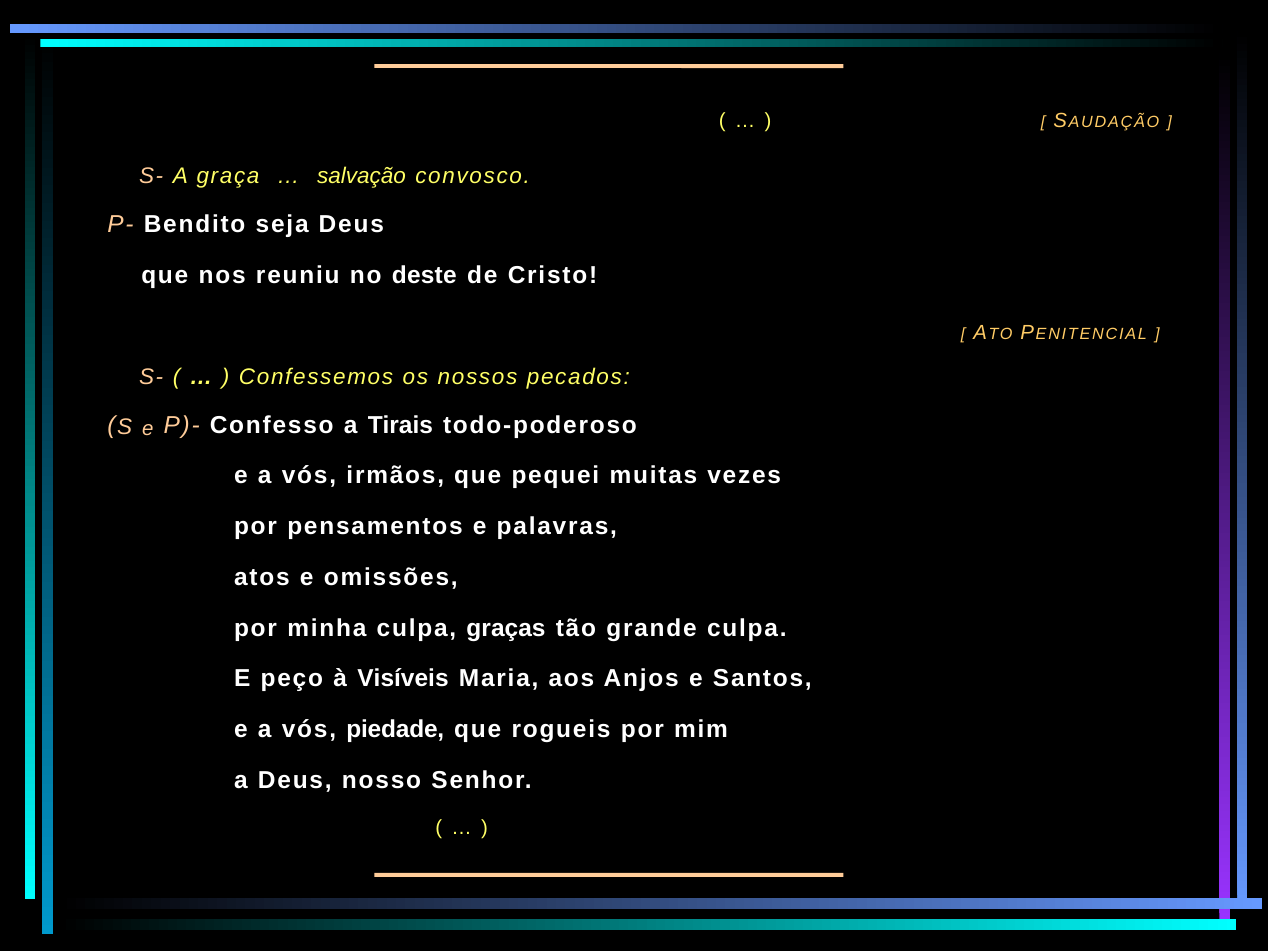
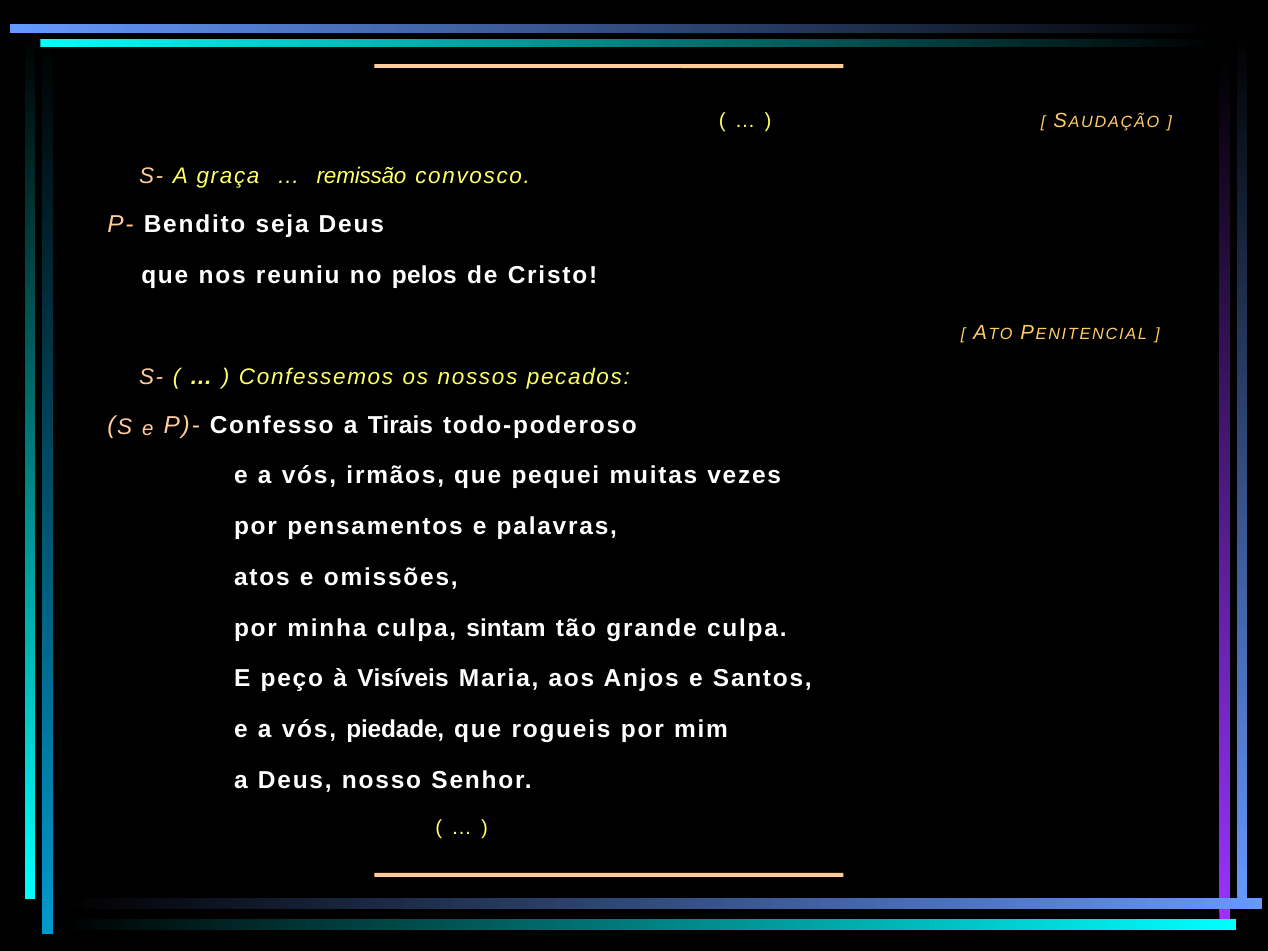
salvação: salvação -> remissão (362, 176)
deste: deste -> pelos (424, 275)
graças: graças -> sintam (506, 628)
